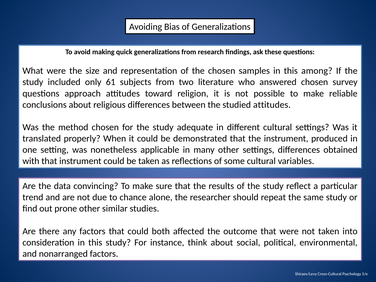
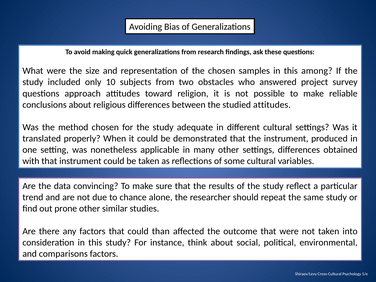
61: 61 -> 10 (111, 82)
literature: literature -> obstacles (216, 82)
answered chosen: chosen -> project (315, 82)
both: both -> than (161, 231)
nonarranged: nonarranged -> comparisons (63, 254)
